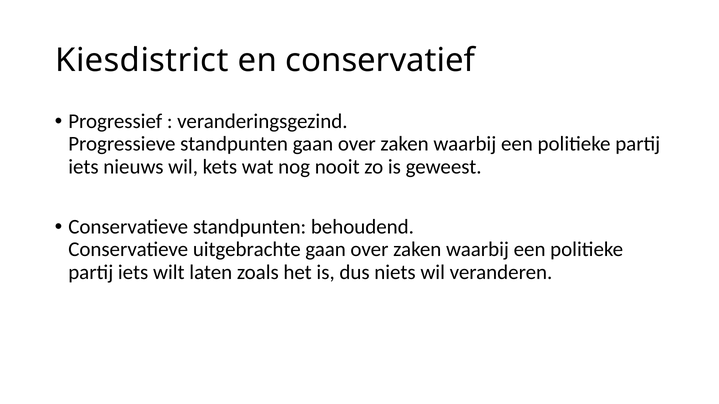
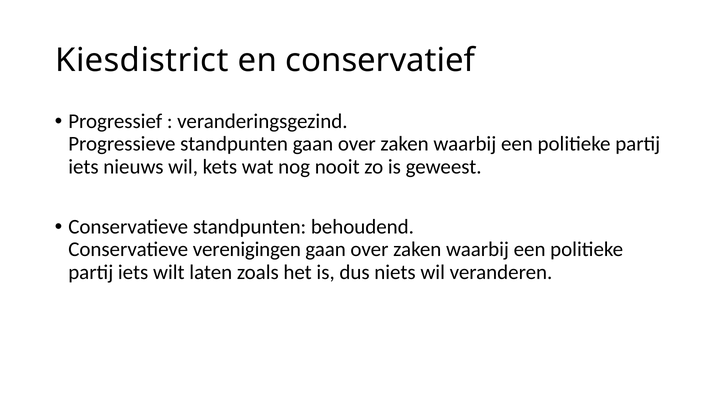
uitgebrachte: uitgebrachte -> verenigingen (247, 250)
